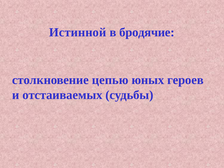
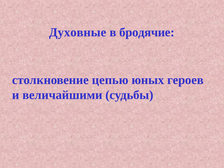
Истинной: Истинной -> Духовные (78, 32)
отстаиваемых: отстаиваемых -> величайшими (62, 95)
